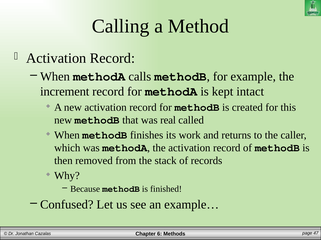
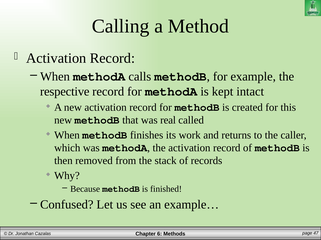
increment: increment -> respective (65, 92)
